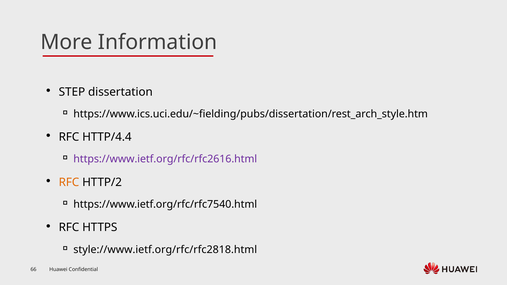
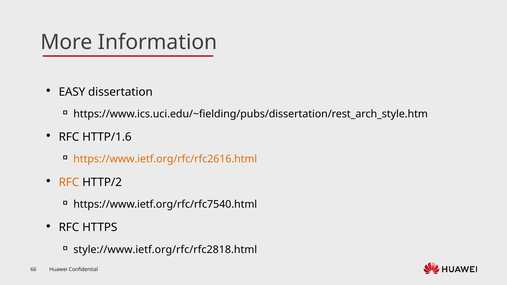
STEP: STEP -> EASY (72, 92)
HTTP/4.4: HTTP/4.4 -> HTTP/1.6 (107, 137)
https://www.ietf.org/rfc/rfc2616.html colour: purple -> orange (165, 159)
